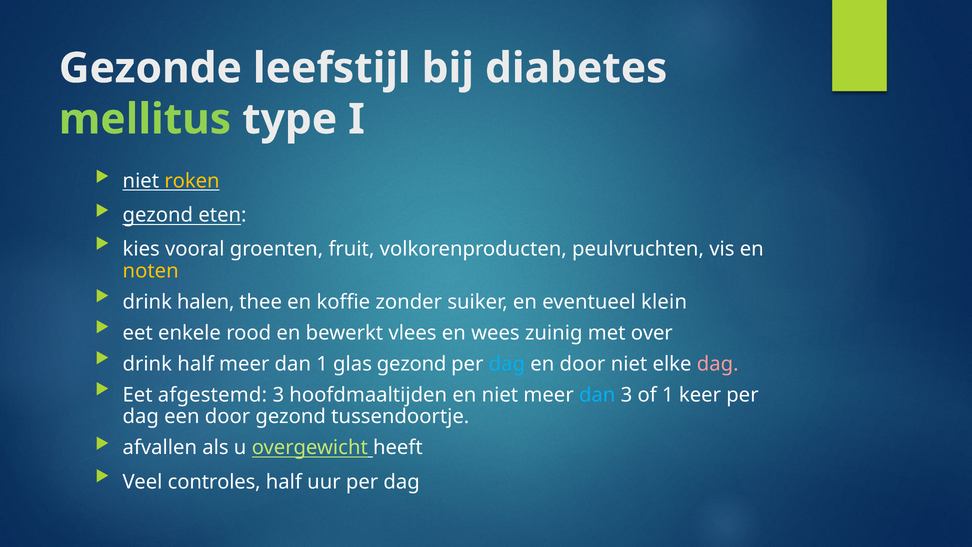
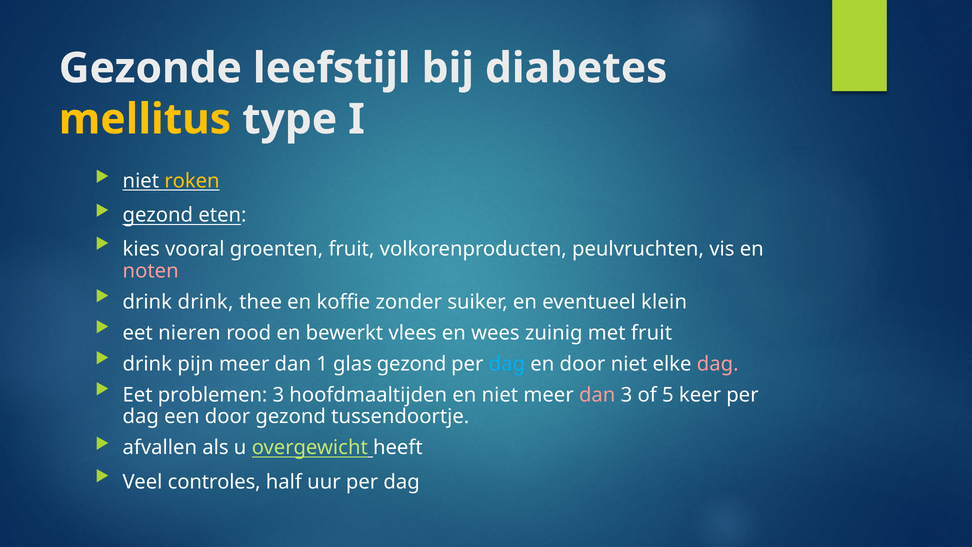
mellitus colour: light green -> yellow (145, 119)
noten colour: yellow -> pink (151, 271)
drink halen: halen -> drink (206, 302)
enkele: enkele -> nieren (189, 333)
met over: over -> fruit (652, 333)
drink half: half -> pijn (195, 364)
afgestemd: afgestemd -> problemen (213, 395)
dan colour: light blue -> pink (597, 395)
of 1: 1 -> 5 (668, 395)
